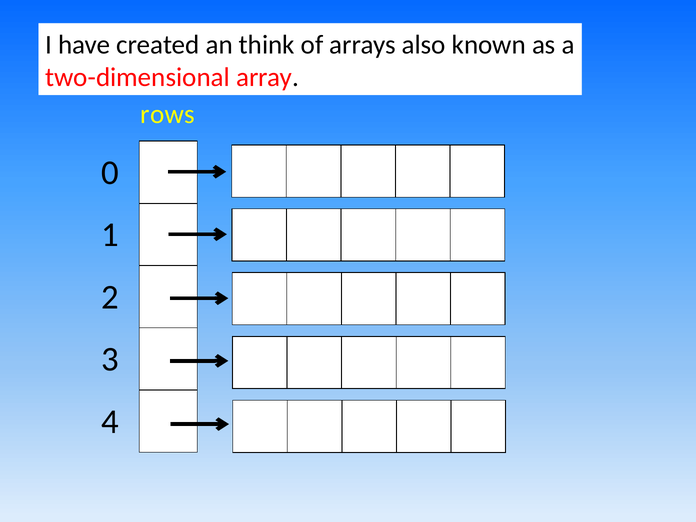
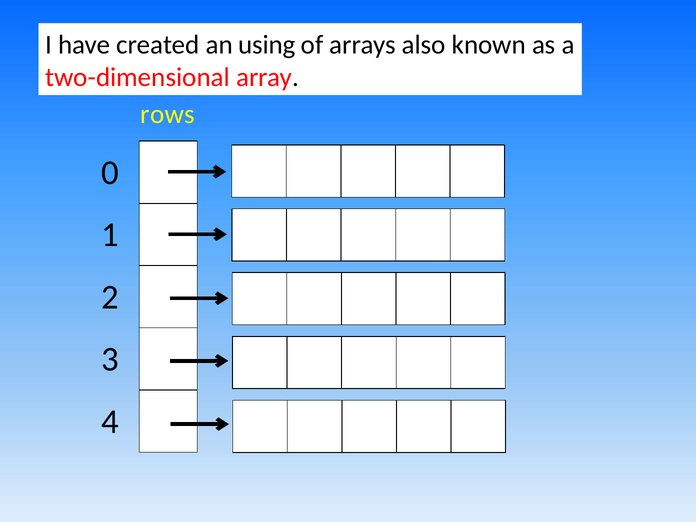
think: think -> using (267, 45)
